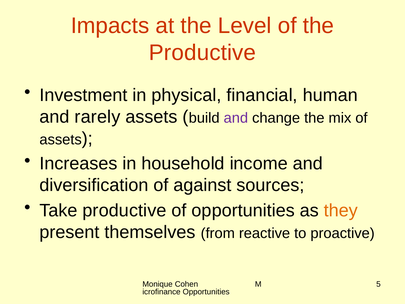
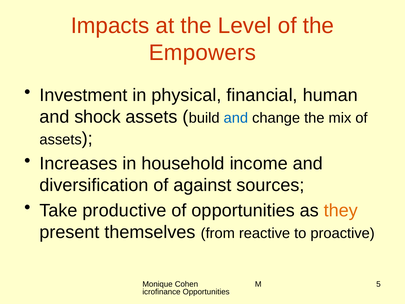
Productive: Productive -> Empowers (202, 53)
rarely: rarely -> shock (98, 117)
and colour: purple -> blue (236, 118)
